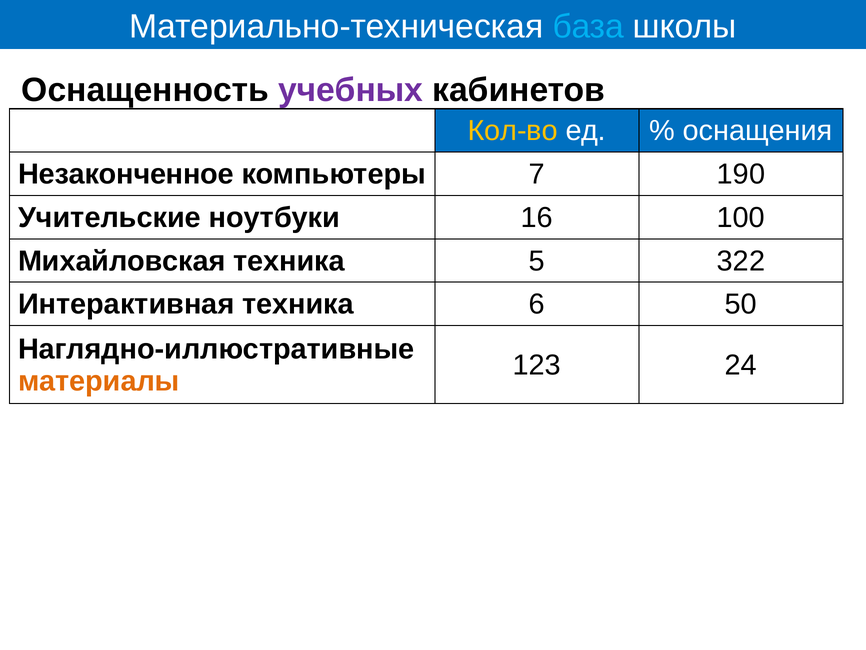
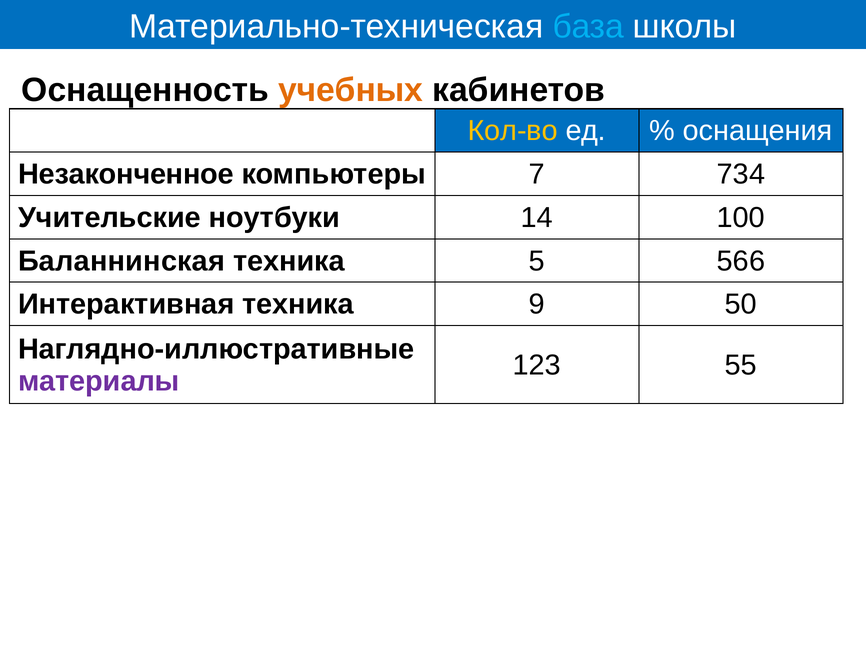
учебных colour: purple -> orange (351, 90)
190: 190 -> 734 (741, 174)
16: 16 -> 14 (537, 217)
Михайловская: Михайловская -> Баланнинская (122, 261)
322: 322 -> 566 (741, 261)
6: 6 -> 9 (537, 304)
24: 24 -> 55 (741, 365)
материалы colour: orange -> purple (99, 381)
